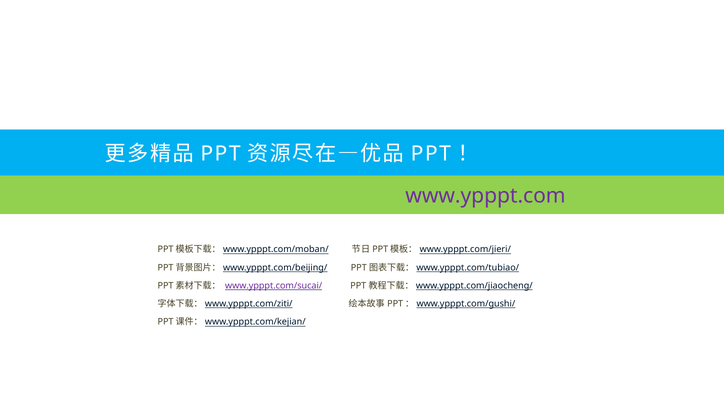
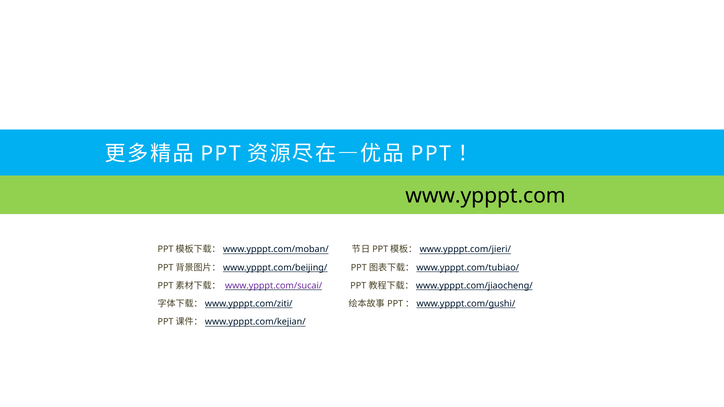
www.ypppt.com colour: purple -> black (485, 196)
